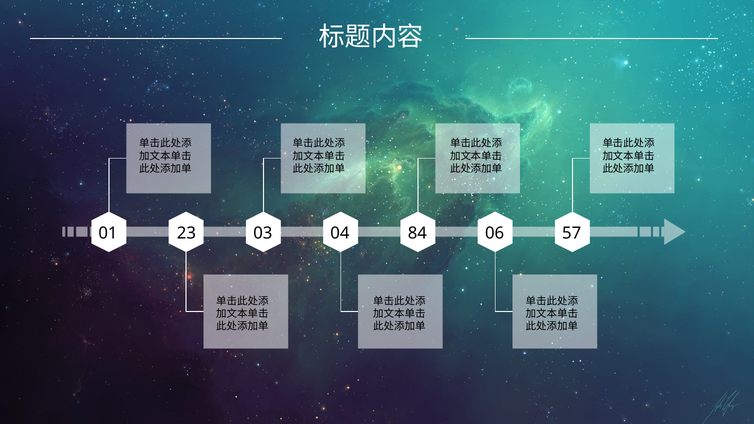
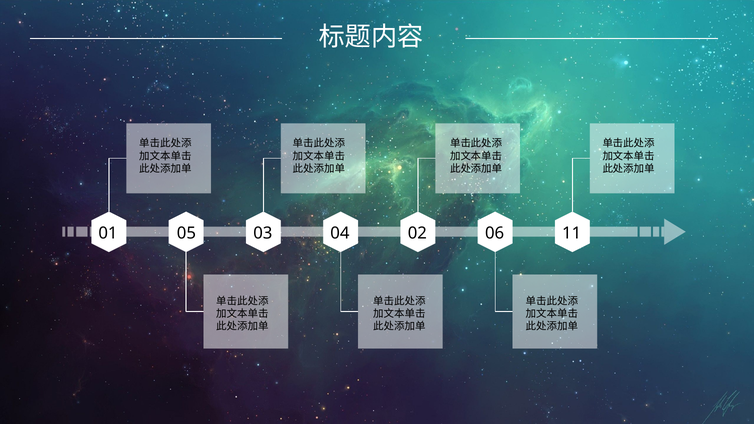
23: 23 -> 05 (186, 233)
84: 84 -> 02 (417, 233)
57: 57 -> 11 (572, 233)
